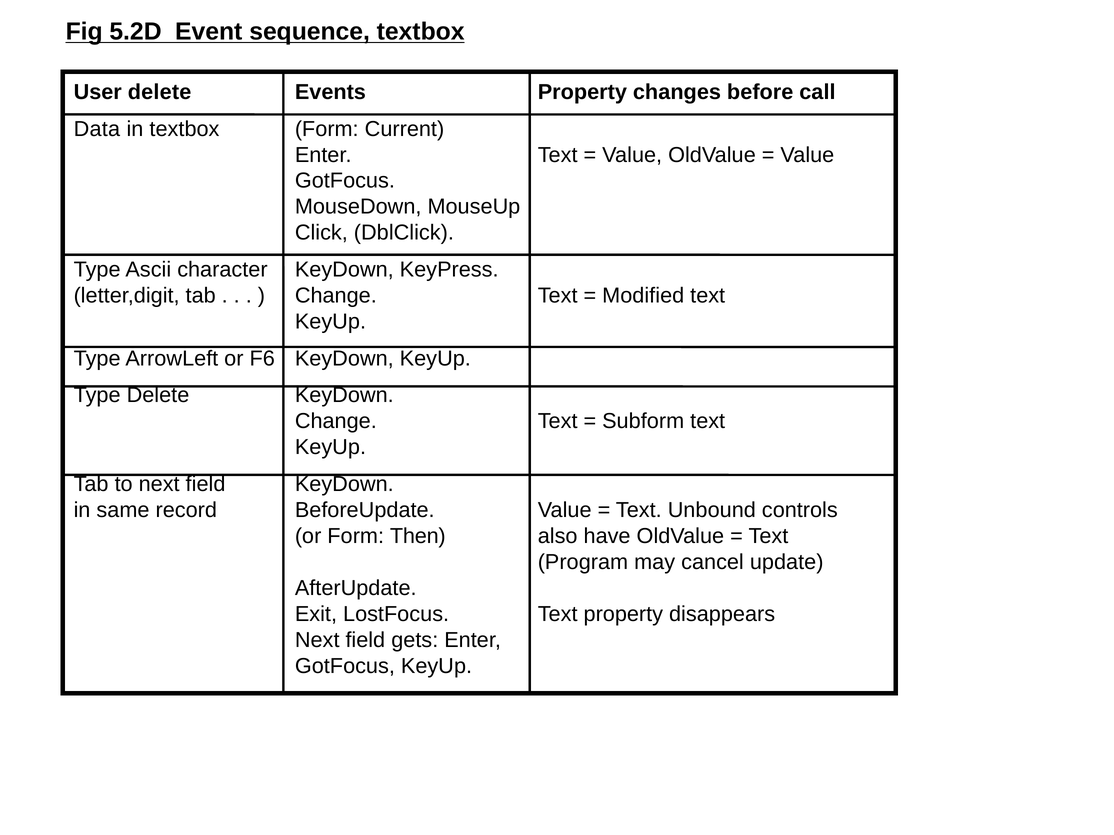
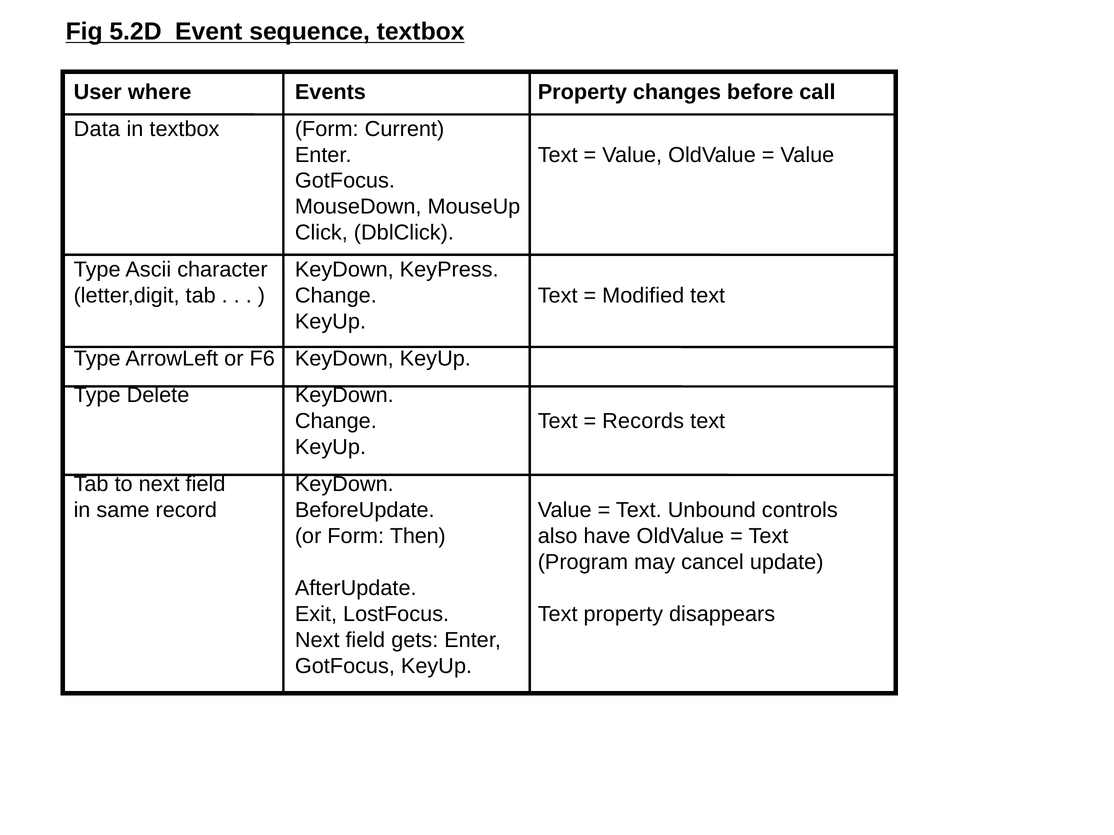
User delete: delete -> where (160, 92)
Subform: Subform -> Records (643, 422)
